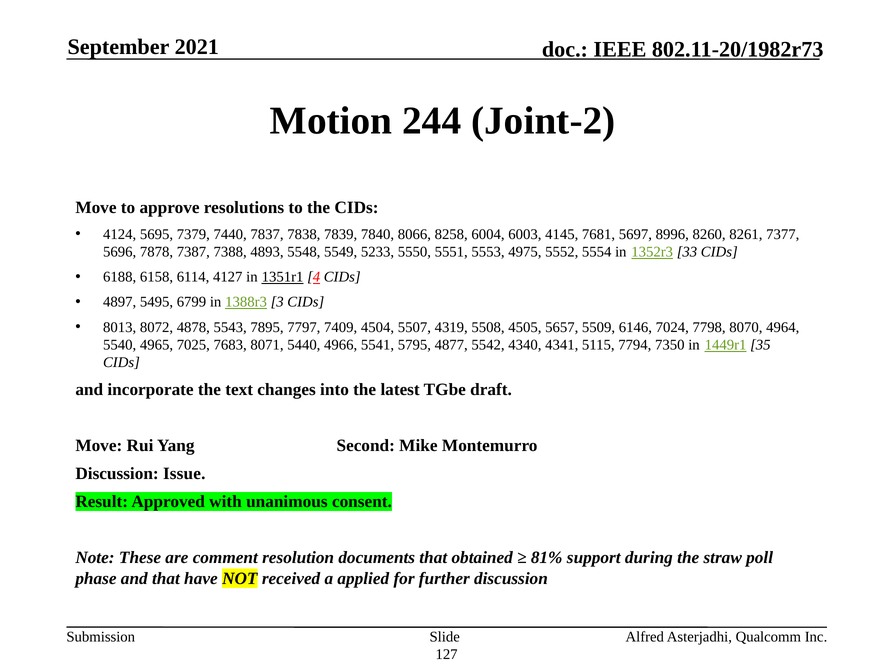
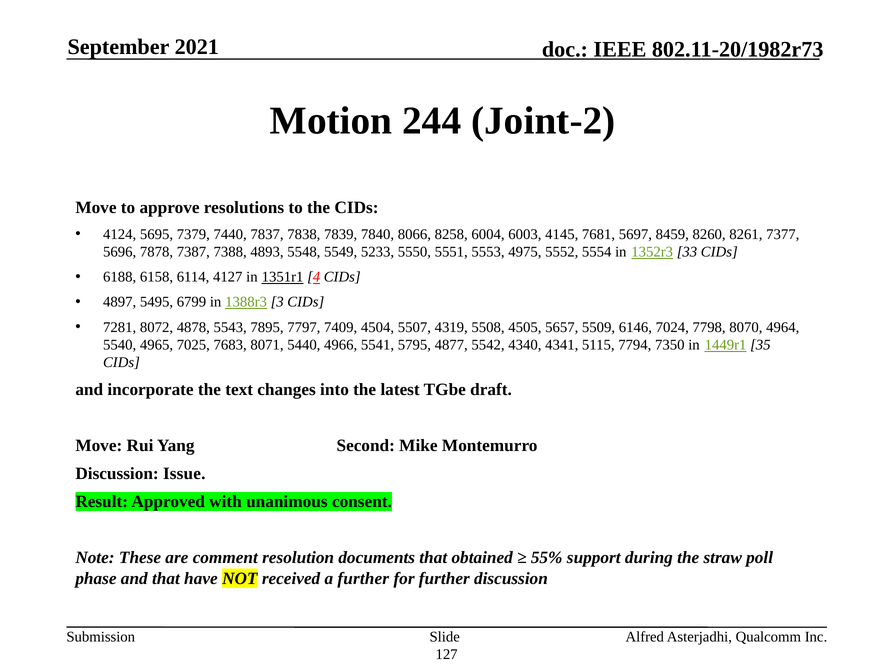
8996: 8996 -> 8459 (672, 234)
8013: 8013 -> 7281 (120, 327)
81%: 81% -> 55% (547, 558)
a applied: applied -> further (363, 579)
